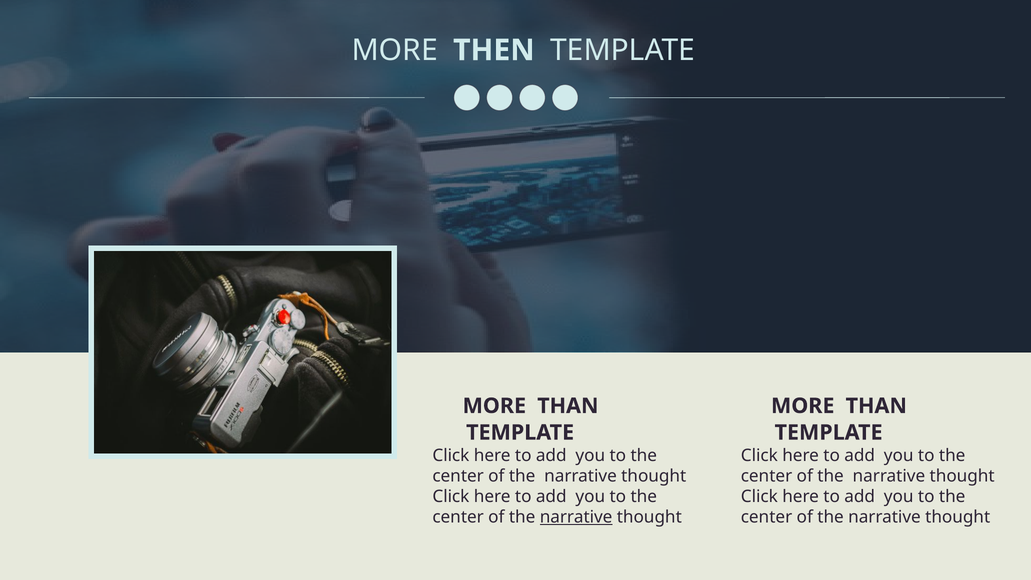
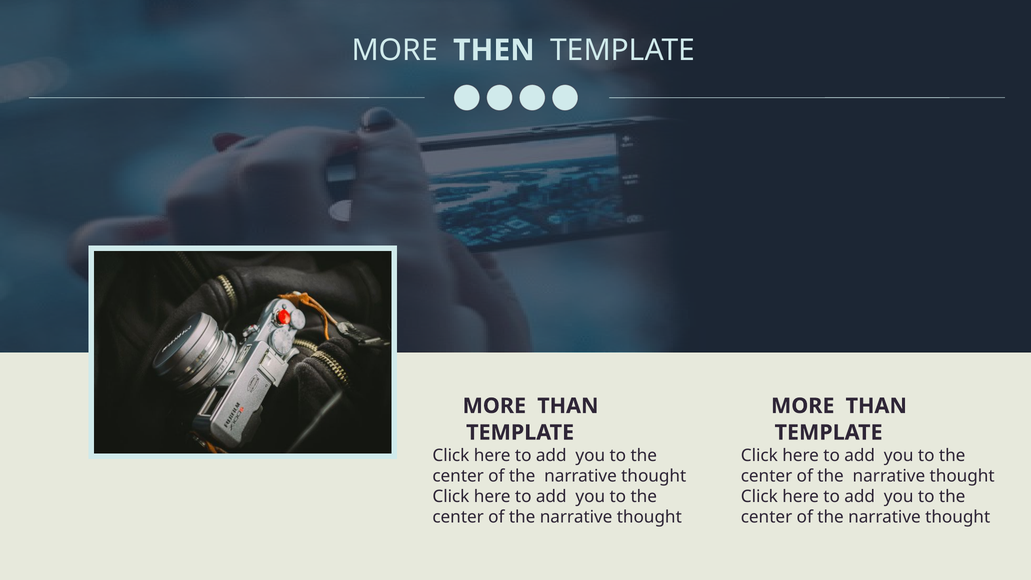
narrative underline: present -> none (576, 517)
